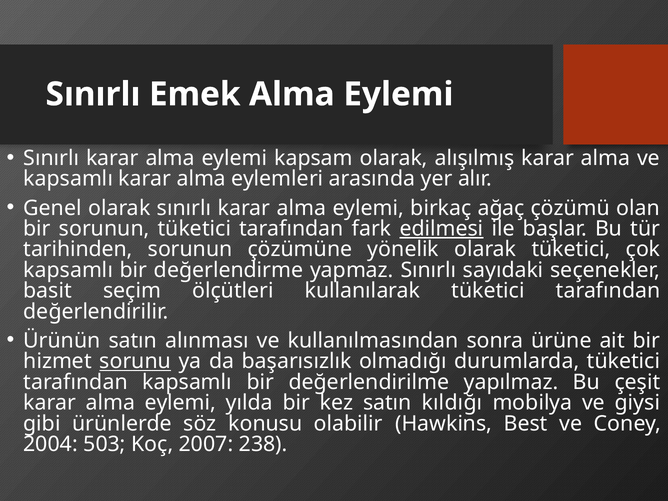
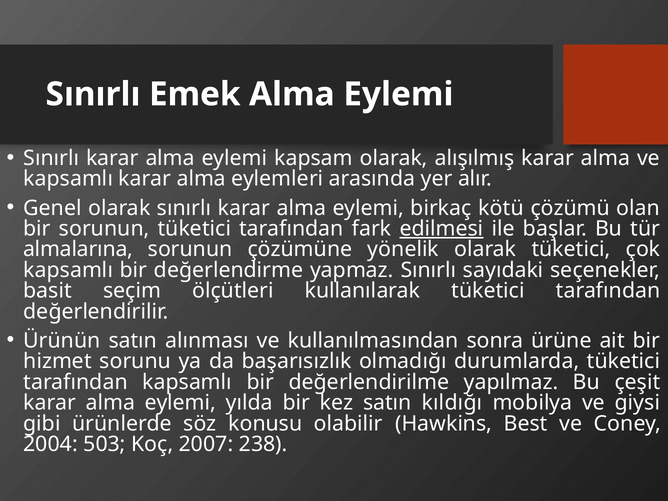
ağaç: ağaç -> kötü (501, 208)
tarihinden: tarihinden -> almalarına (78, 249)
sorunu underline: present -> none (135, 361)
